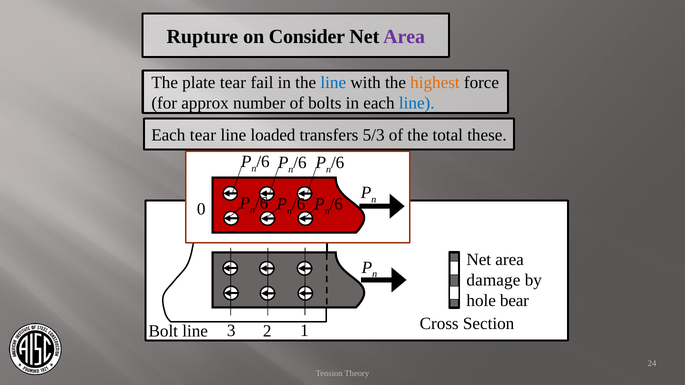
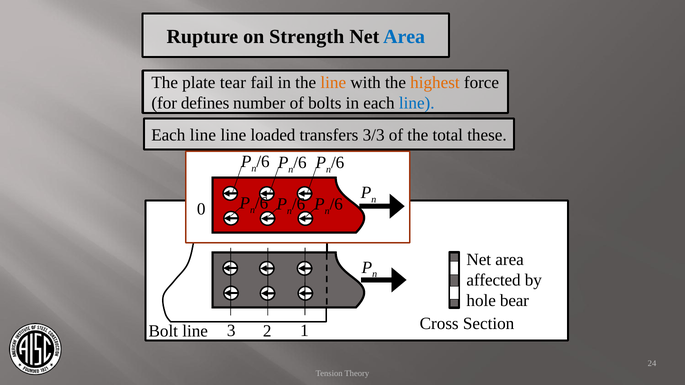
Consider: Consider -> Strength (307, 37)
Area colour: purple -> blue (404, 37)
line colour: blue -> orange (333, 83)
approx: approx -> defines (205, 103)
tear: tear -> line (203, 135)
5/3: 5/3 -> 3/3 (374, 135)
damage: damage -> affected (494, 280)
